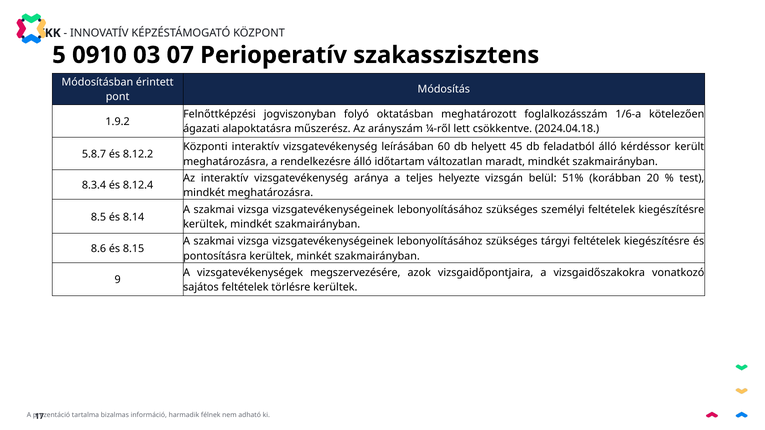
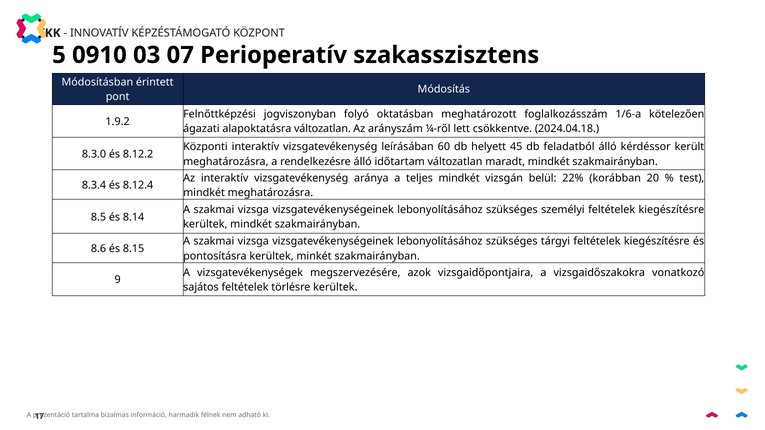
alapoktatásra műszerész: műszerész -> változatlan (322, 129)
5.8.7: 5.8.7 -> 8.3.0 (94, 154)
teljes helyezte: helyezte -> mindkét (459, 178)
51%: 51% -> 22% (573, 178)
